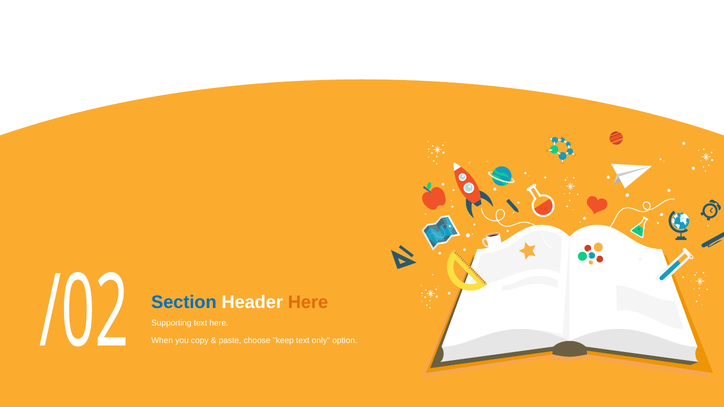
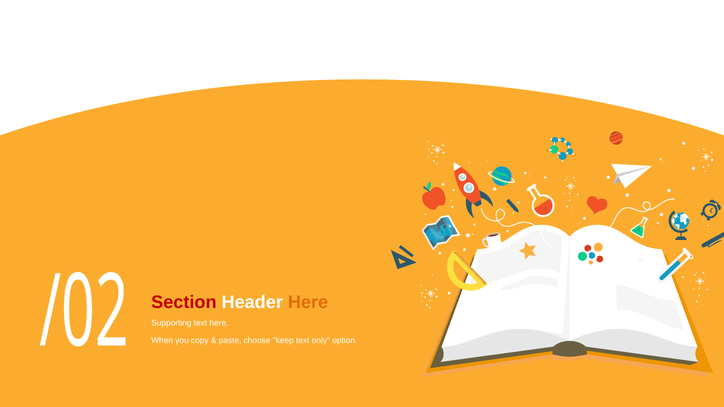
Section colour: blue -> red (184, 302)
